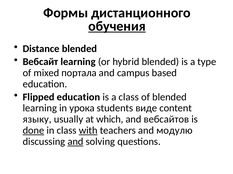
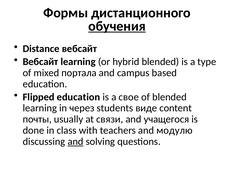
Distance blended: blended -> вебсайт (79, 49)
a class: class -> свое (129, 97)
урока: урока -> через (82, 109)
языку: языку -> почты (37, 120)
which: which -> связи (110, 120)
вебсайтов: вебсайтов -> учащегося (166, 120)
done underline: present -> none (33, 131)
with underline: present -> none (88, 131)
